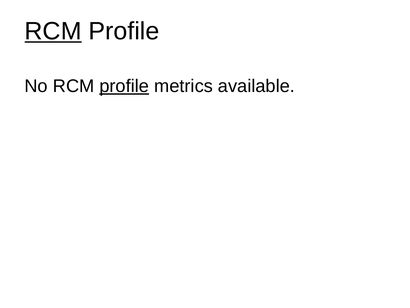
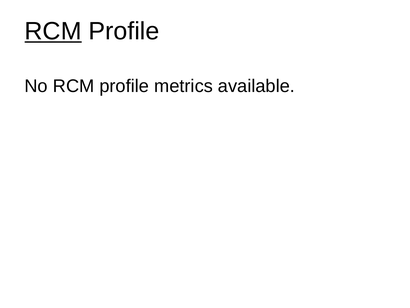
profile underline: present -> none (124, 86)
